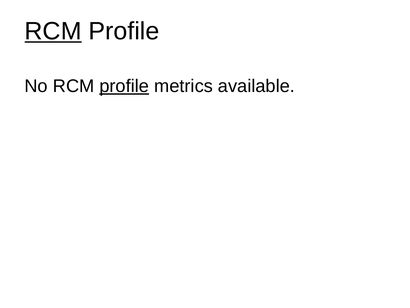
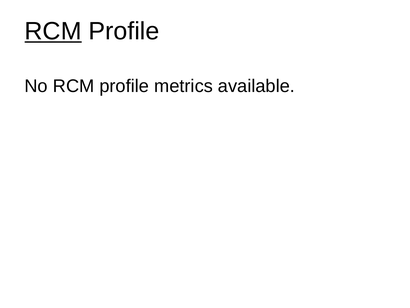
profile underline: present -> none (124, 86)
